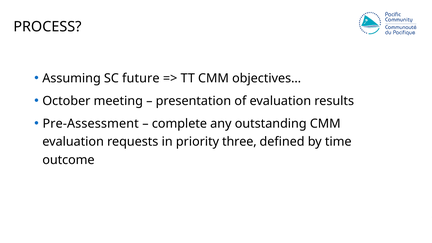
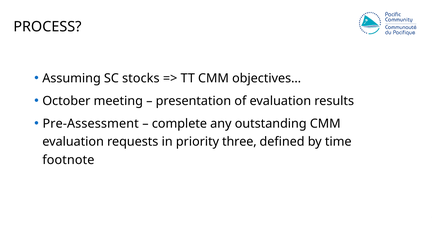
future: future -> stocks (141, 78)
outcome: outcome -> footnote (68, 160)
